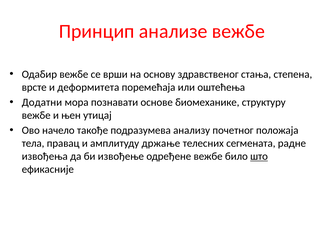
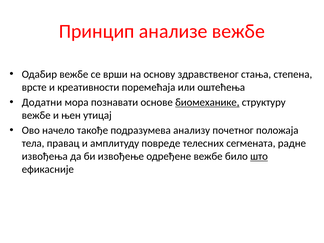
деформитета: деформитета -> креативности (88, 87)
биомеханике underline: none -> present (207, 102)
држање: држање -> повреде (161, 143)
